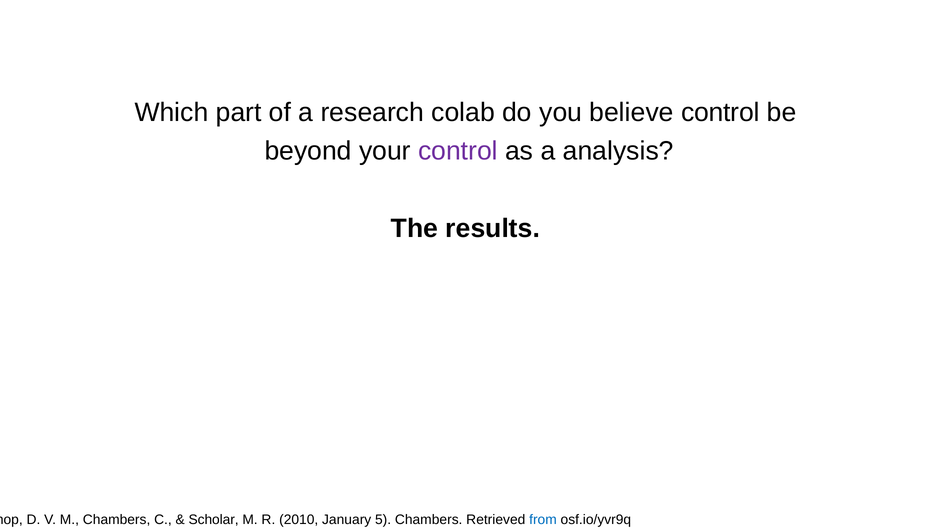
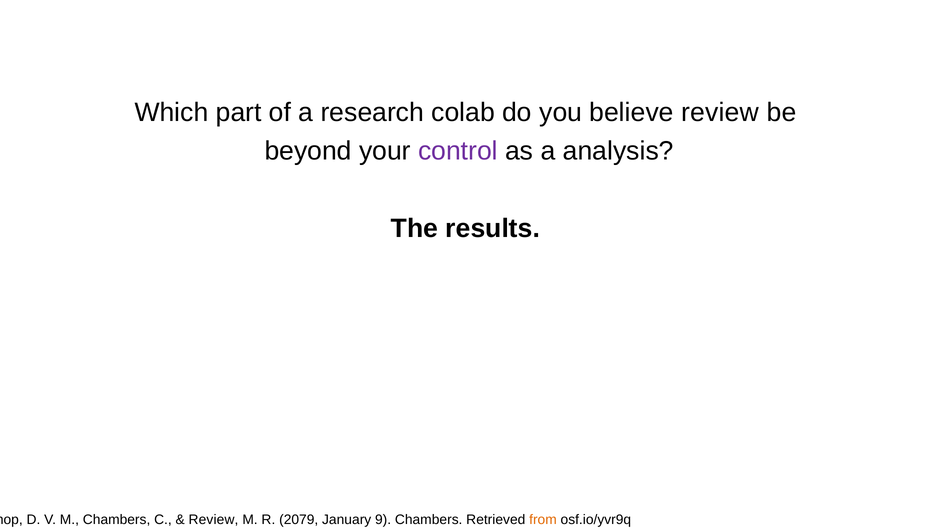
believe control: control -> review (720, 113)
Scholar: Scholar -> Review (214, 520)
2010: 2010 -> 2079 (299, 520)
5: 5 -> 9 (383, 520)
from colour: blue -> orange (543, 520)
